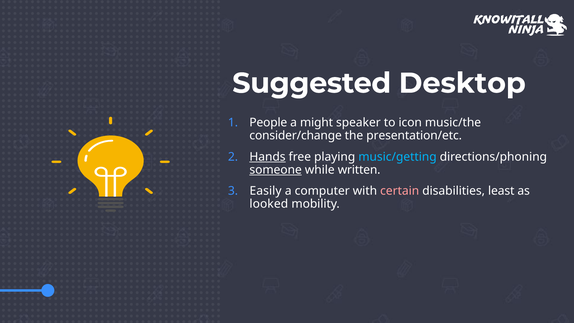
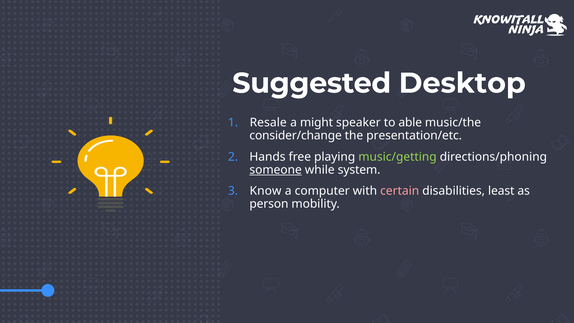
People: People -> Resale (268, 123)
icon: icon -> able (410, 123)
Hands underline: present -> none (267, 157)
music/getting colour: light blue -> light green (398, 157)
written: written -> system (359, 170)
Easily: Easily -> Know (266, 191)
looked: looked -> person (269, 204)
